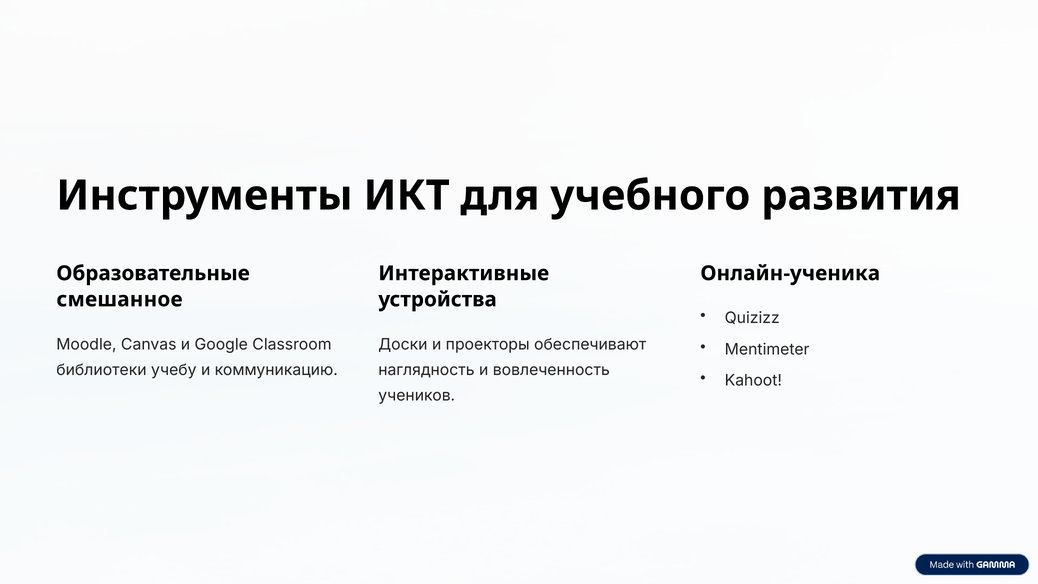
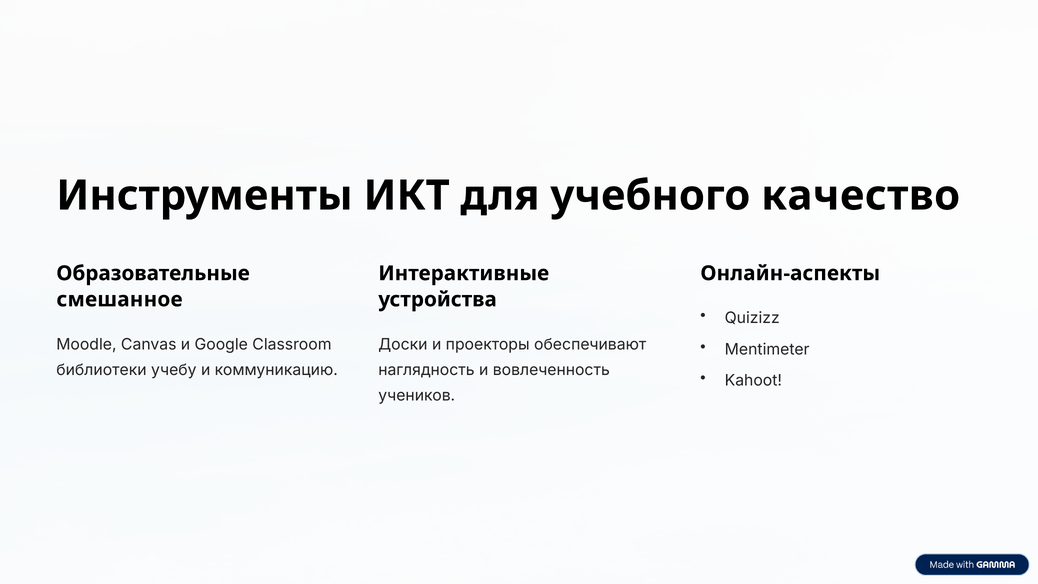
развития: развития -> качество (861, 196)
Онлайн-ученика: Онлайн-ученика -> Онлайн-аспекты (790, 273)
